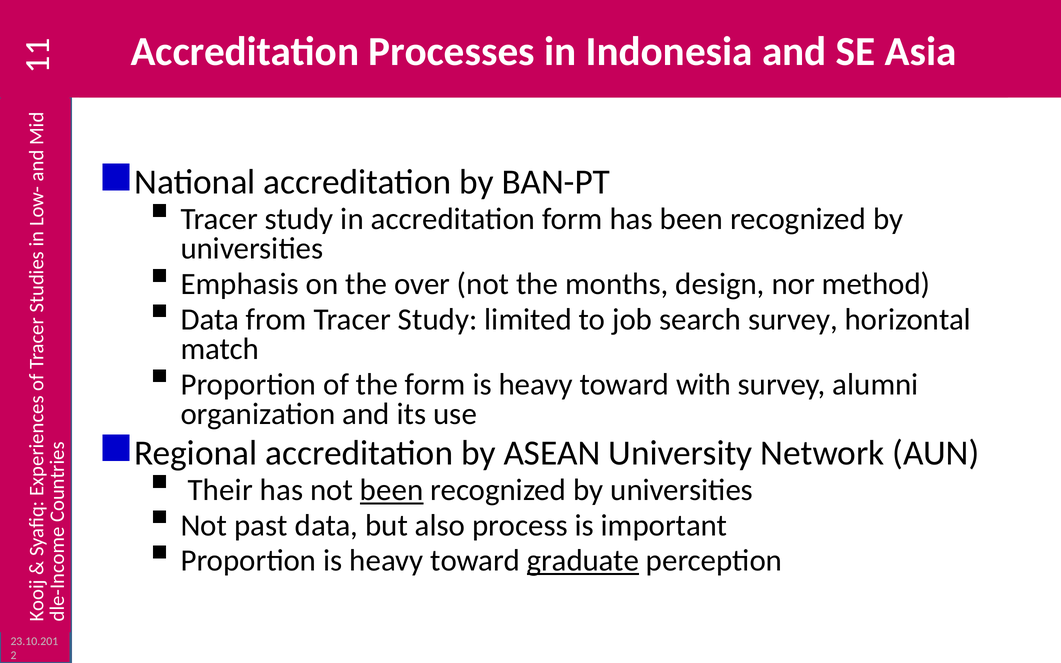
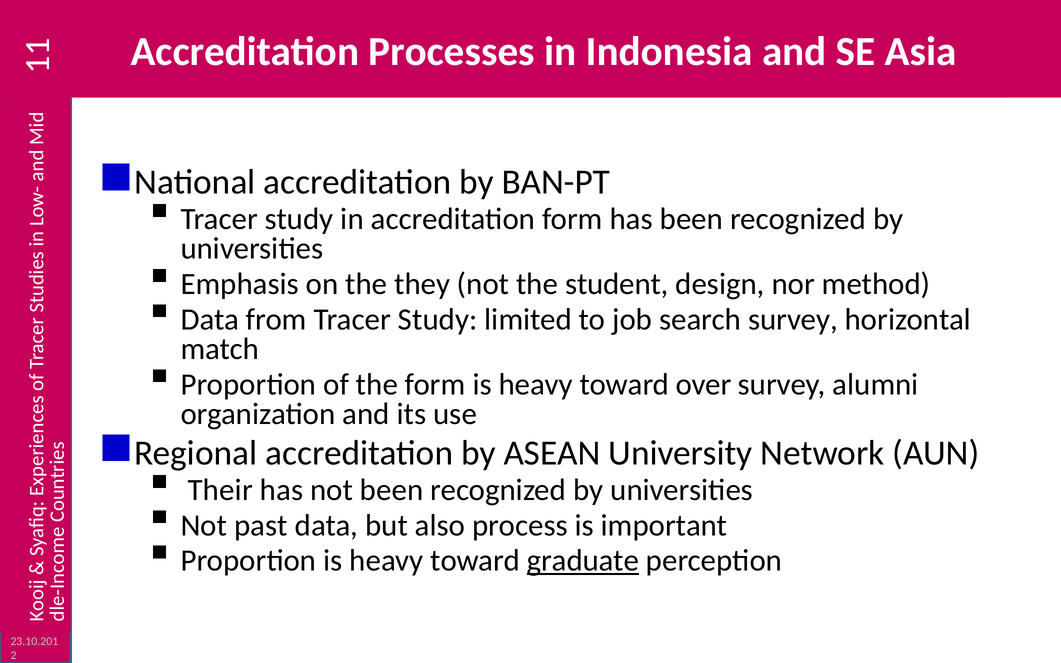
over: over -> they (422, 284)
months: months -> student (617, 284)
with: with -> over (704, 385)
been underline: present -> none (392, 490)
